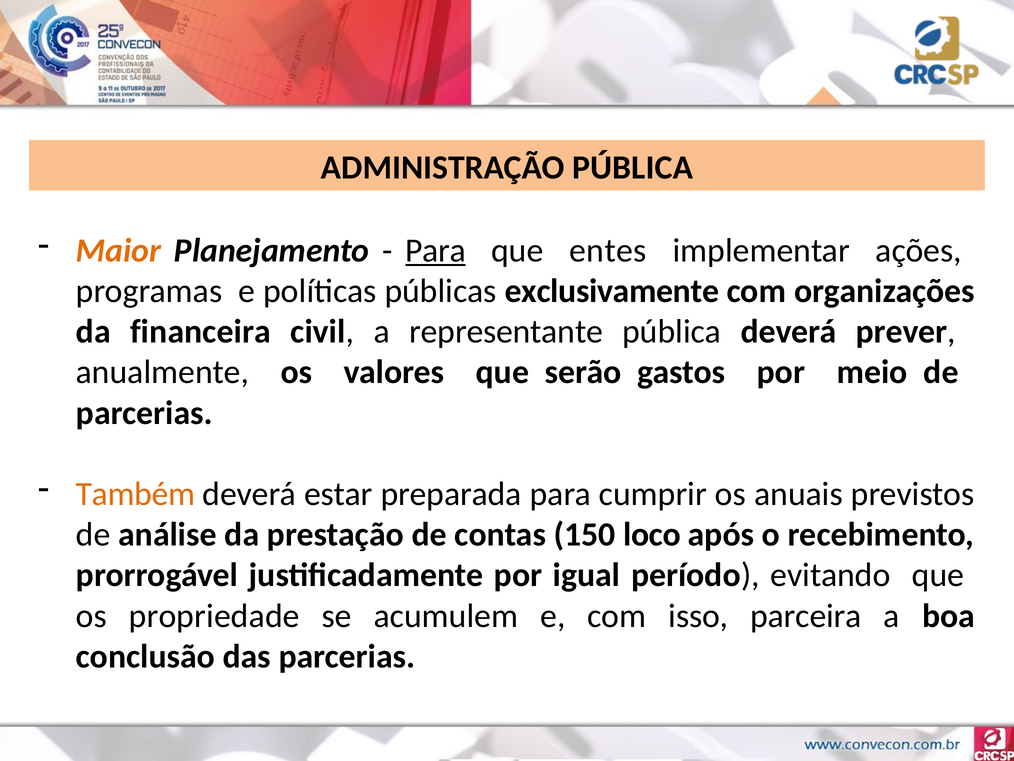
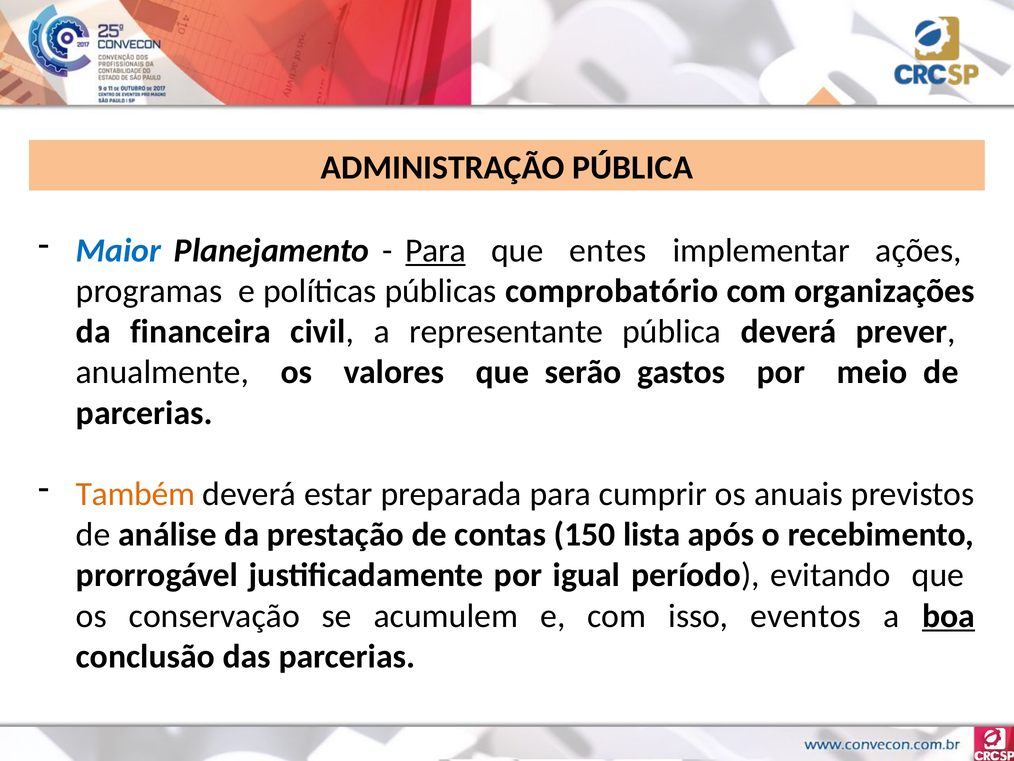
Maior colour: orange -> blue (119, 250)
exclusivamente: exclusivamente -> comprobatório (612, 291)
loco: loco -> lista (652, 534)
propriedade: propriedade -> conservação (214, 615)
parceira: parceira -> eventos (806, 615)
boa underline: none -> present (949, 615)
